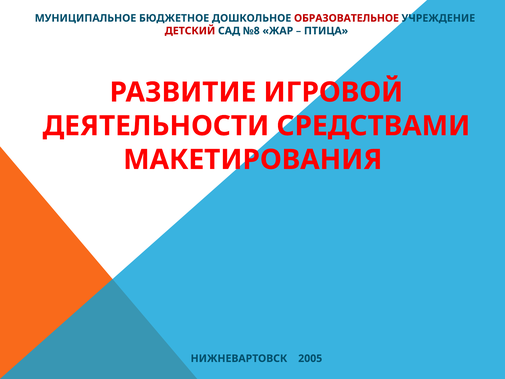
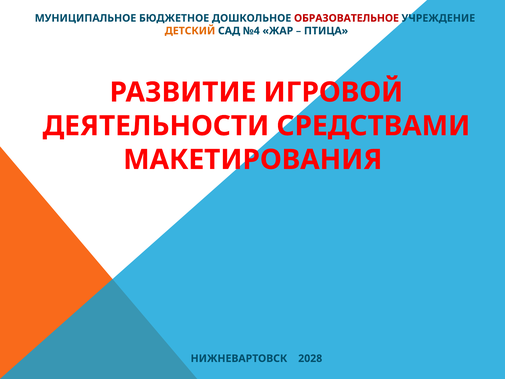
ДЕТСКИЙ colour: red -> orange (190, 31)
№8: №8 -> №4 (251, 31)
2005: 2005 -> 2028 (310, 358)
